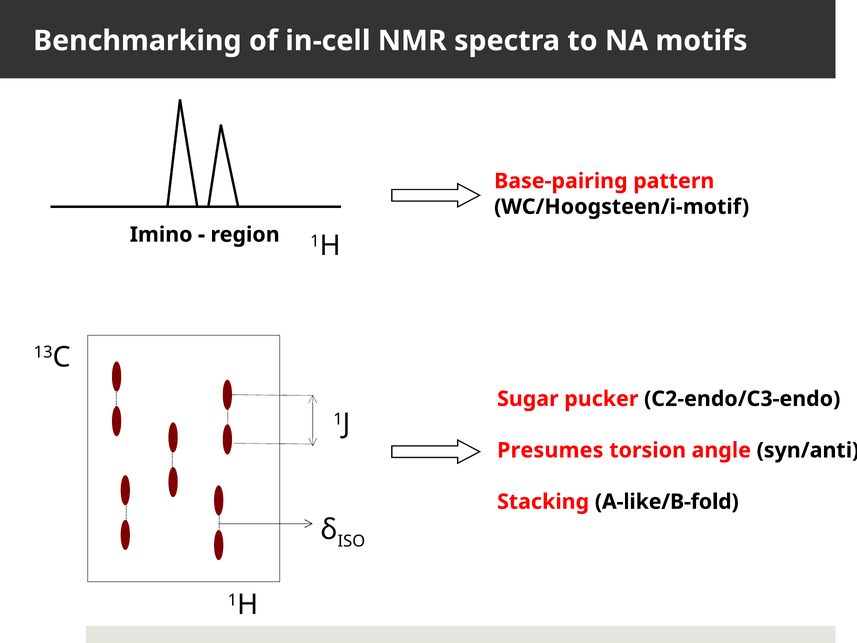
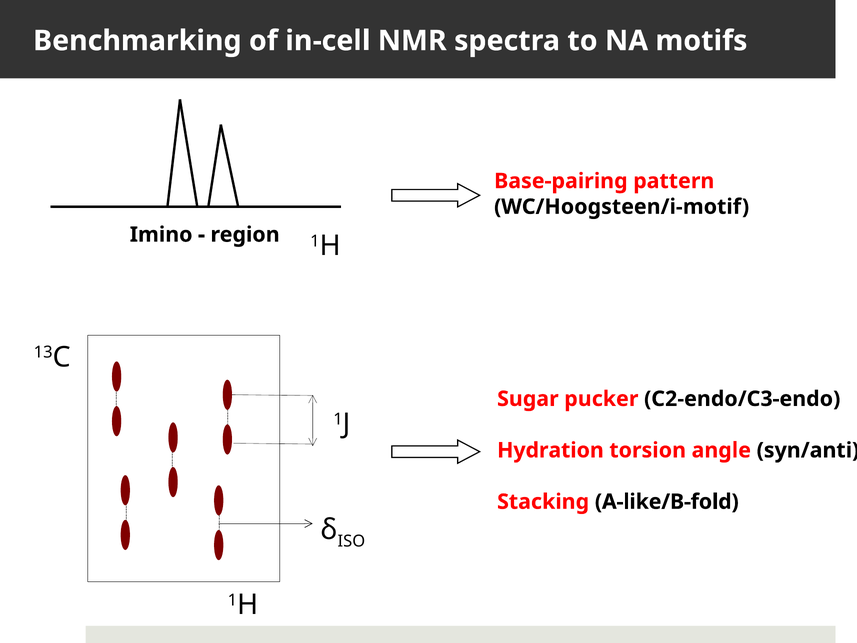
Presumes: Presumes -> Hydration (550, 450)
